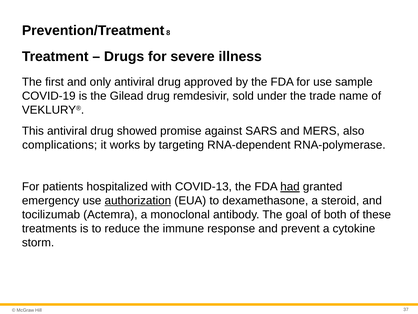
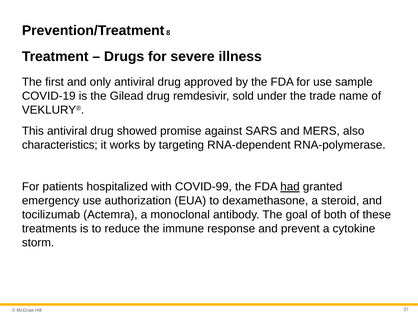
complications: complications -> characteristics (60, 145)
COVID-13: COVID-13 -> COVID-99 (203, 187)
authorization underline: present -> none (138, 200)
